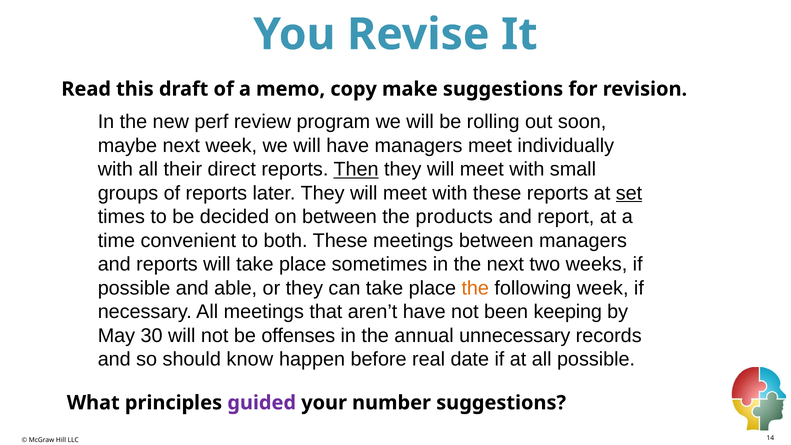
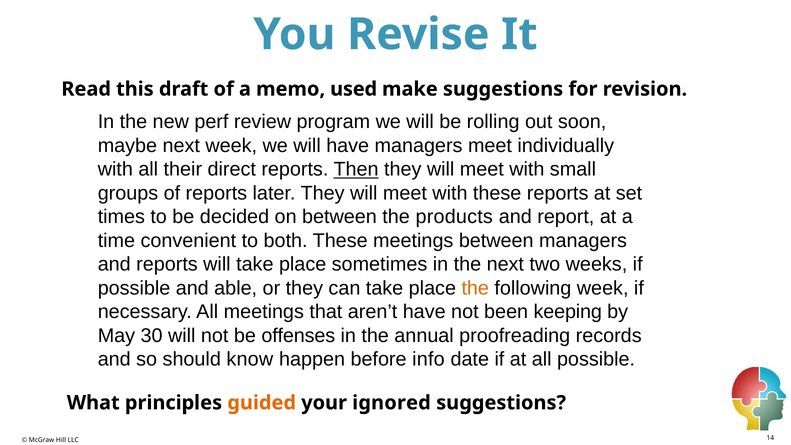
copy: copy -> used (354, 89)
set underline: present -> none (629, 193)
unnecessary: unnecessary -> proofreading (515, 335)
real: real -> info (428, 359)
guided colour: purple -> orange (262, 403)
number: number -> ignored (391, 403)
